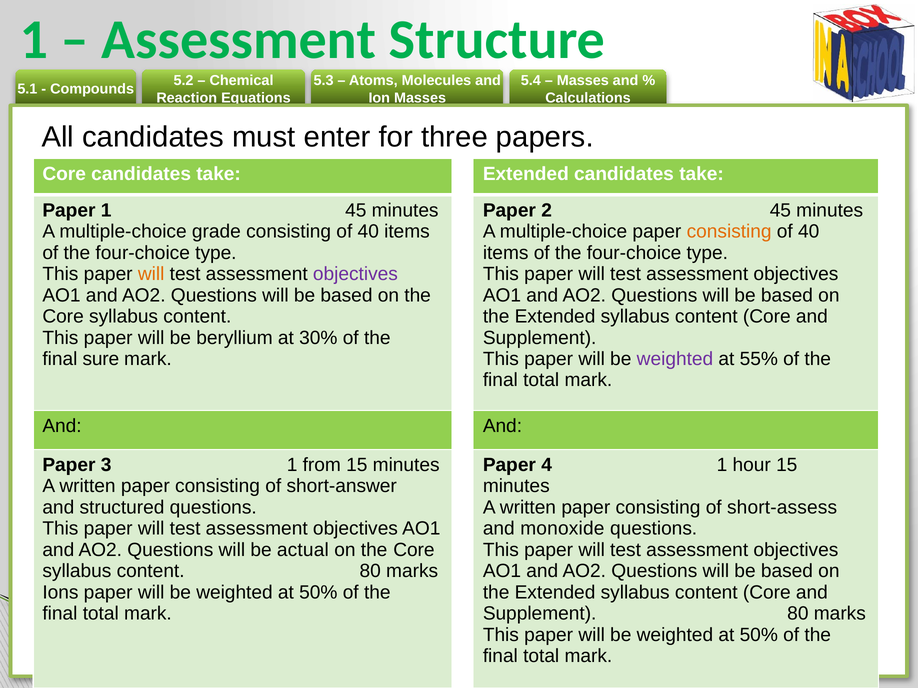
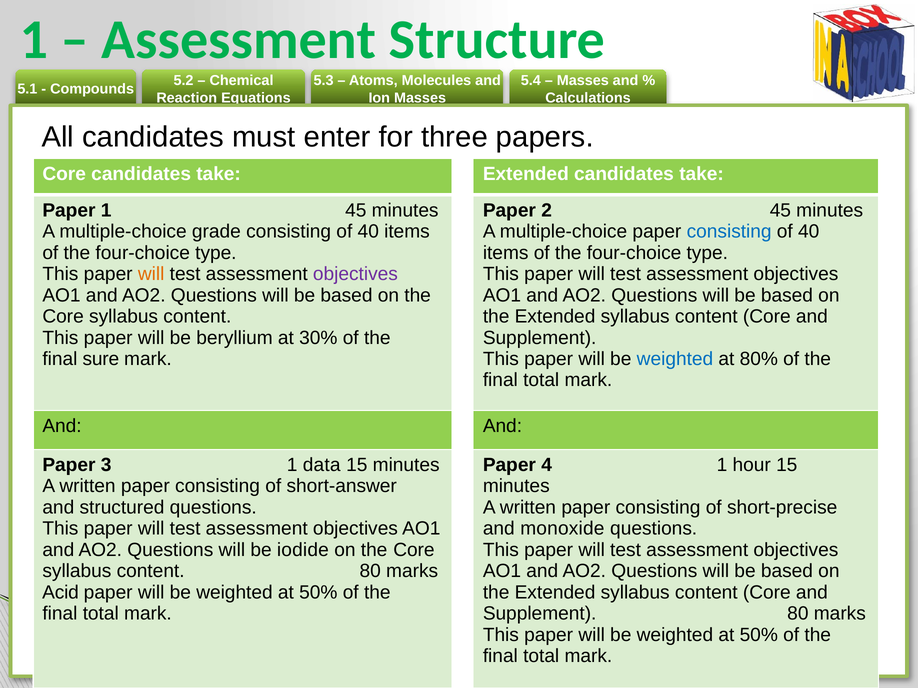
consisting colour: orange -> blue (729, 232)
weighted colour: purple -> blue (675, 359)
55%: 55% -> 80% (759, 359)
from: from -> data (322, 465)
short-assess: short-assess -> short-precise (782, 508)
actual: actual -> iodide (303, 550)
Ions: Ions -> Acid (61, 593)
